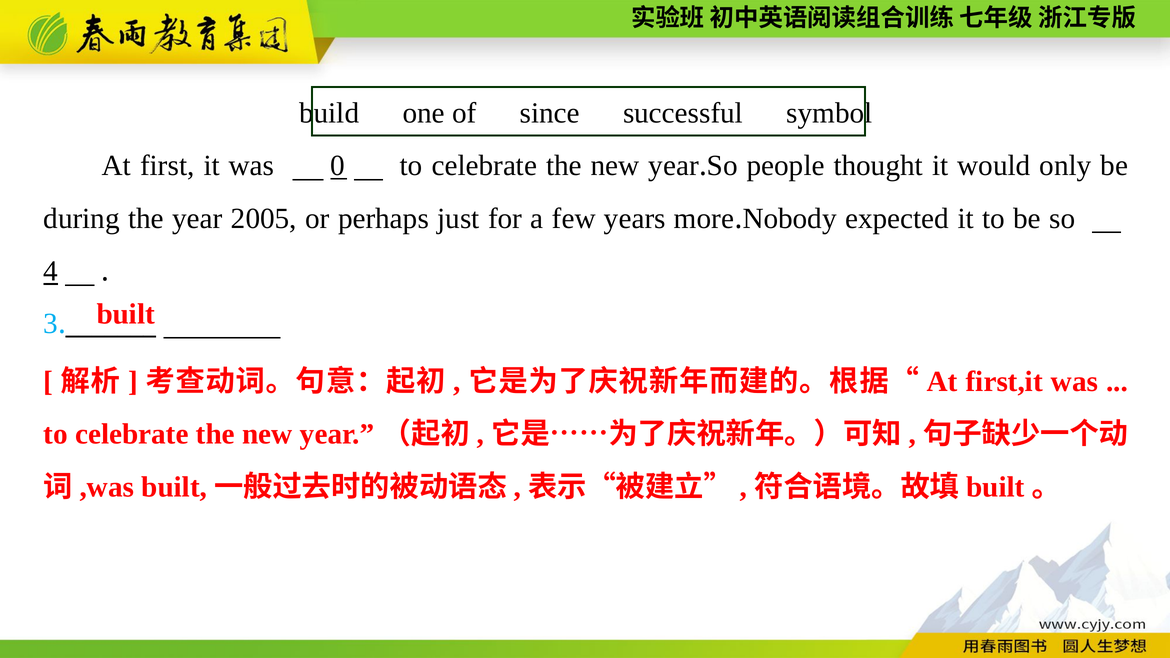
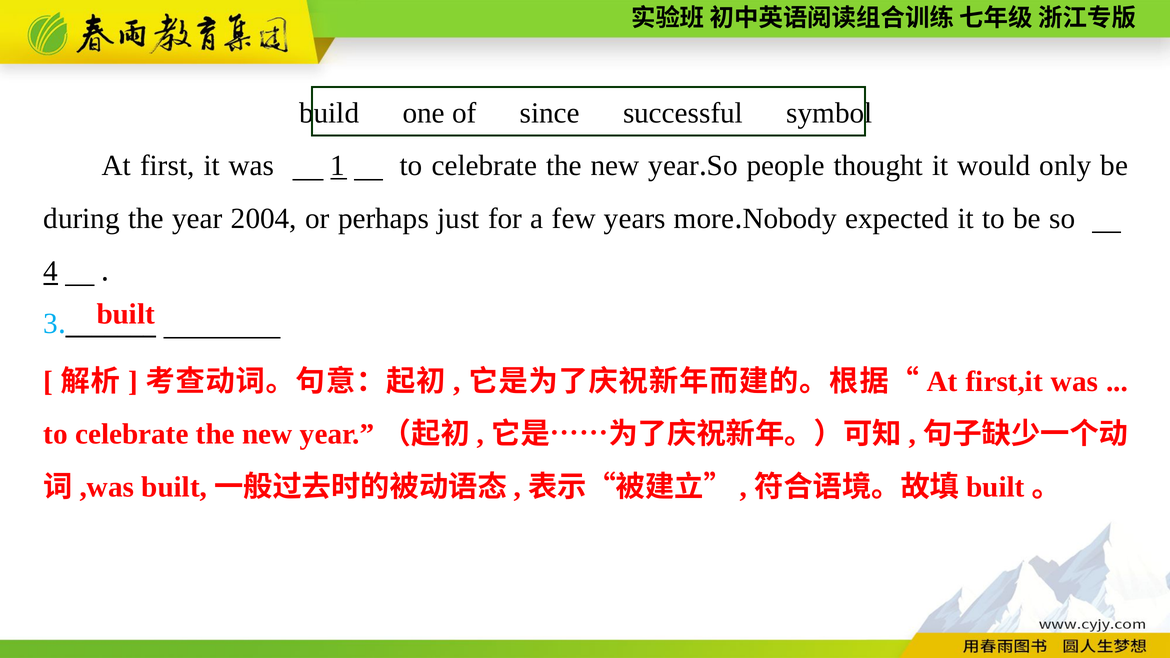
0: 0 -> 1 (338, 166)
2005: 2005 -> 2004 (264, 218)
